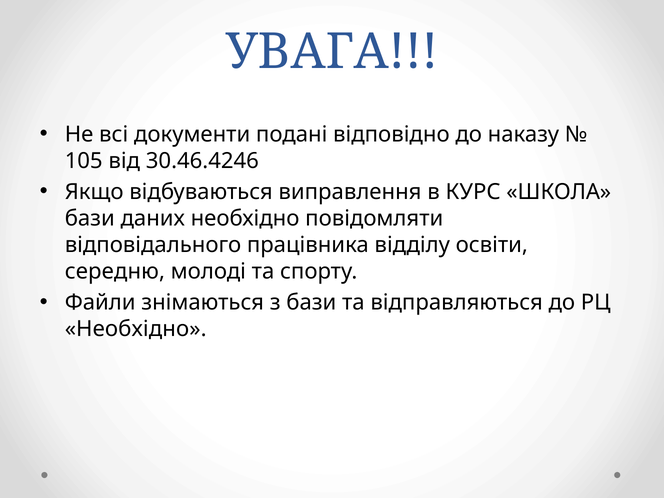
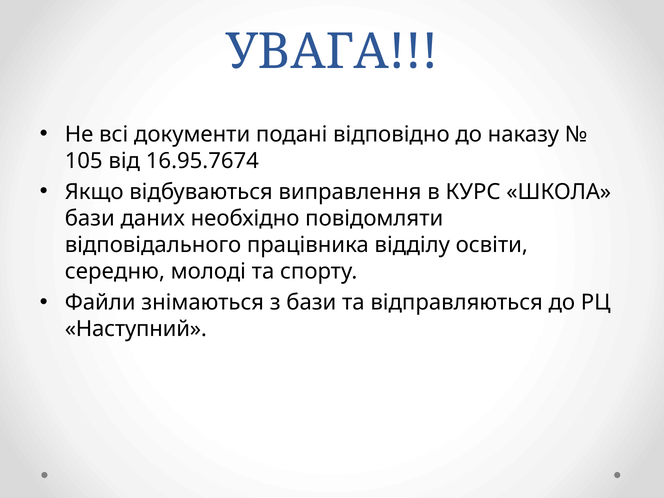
30.46.4246: 30.46.4246 -> 16.95.7674 (202, 161)
Необхідно: Необхідно -> Наступний (136, 329)
